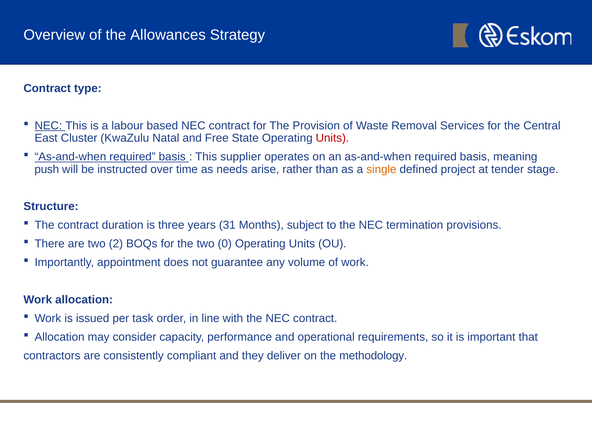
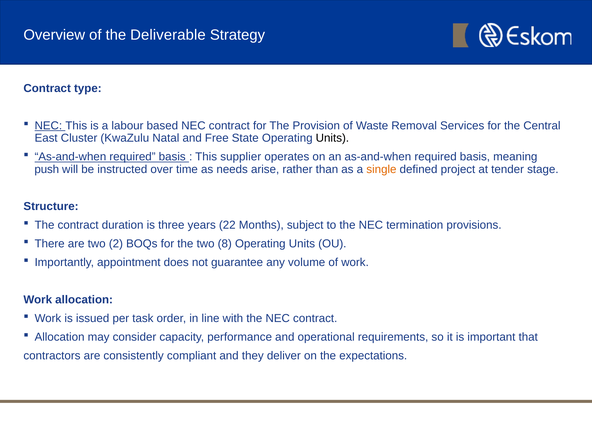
Allowances: Allowances -> Deliverable (168, 35)
Units colour: red -> black (332, 138)
31: 31 -> 22 (227, 225)
0: 0 -> 8 (225, 244)
methodology: methodology -> expectations (373, 356)
